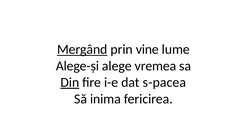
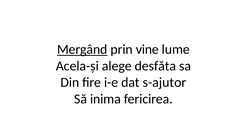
Alege-și: Alege-și -> Acela-și (77, 66)
vremea: vremea -> desfăta (155, 66)
Din underline: present -> none (70, 82)
s-pacea: s-pacea -> s-ajutor (164, 82)
